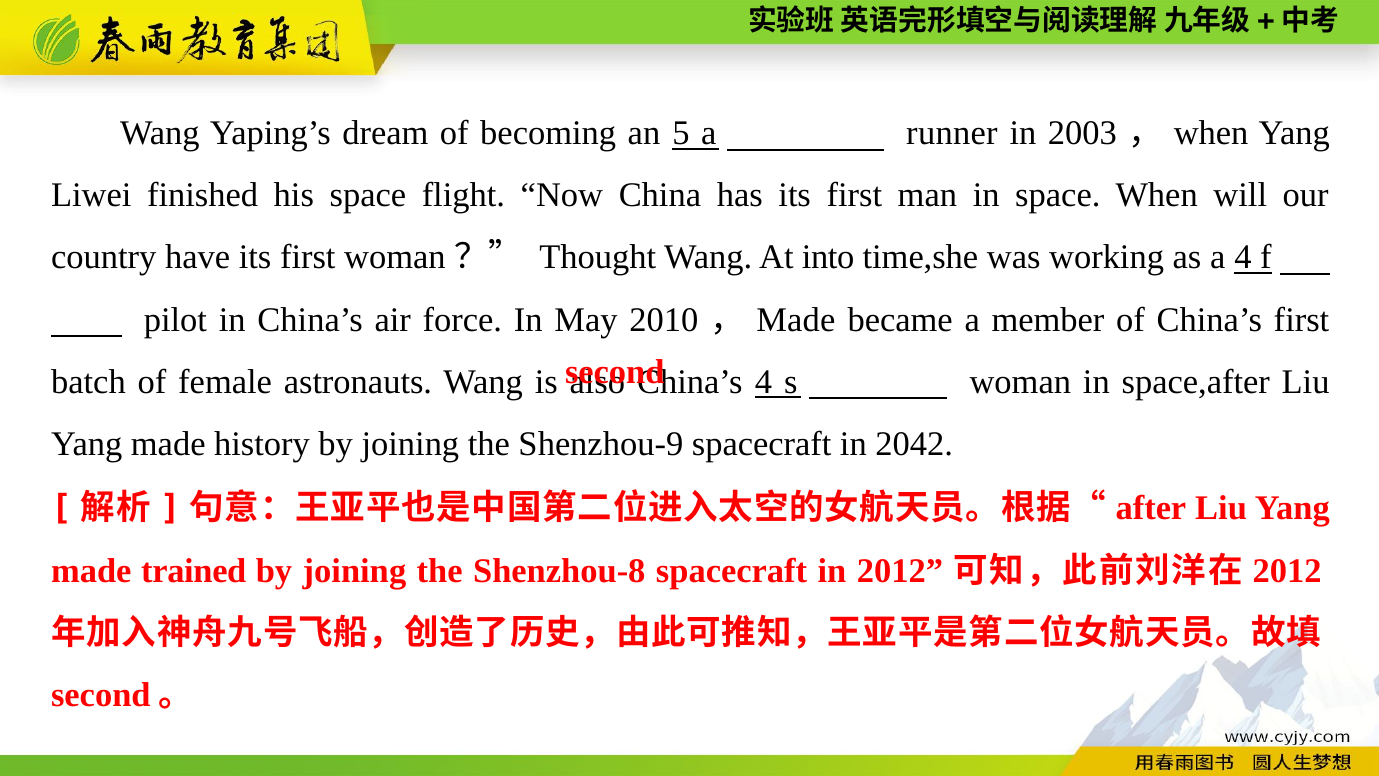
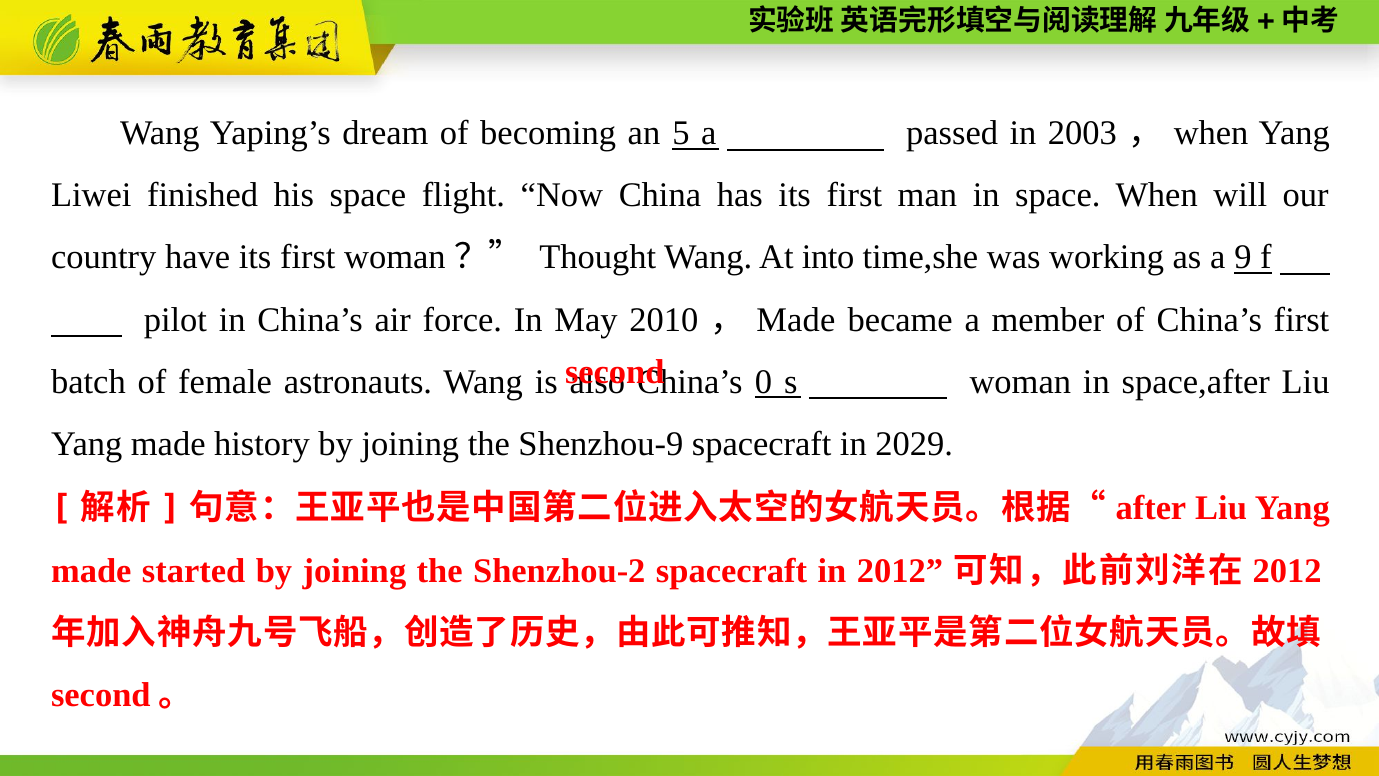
runner: runner -> passed (952, 133)
a 4: 4 -> 9 (1243, 258)
China’s 4: 4 -> 0 (764, 382)
2042: 2042 -> 2029 (914, 444)
trained: trained -> started (194, 571)
Shenzhou-8: Shenzhou-8 -> Shenzhou-2 (559, 571)
